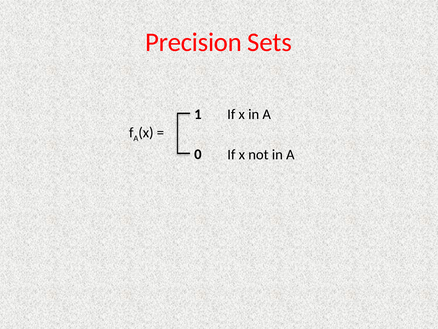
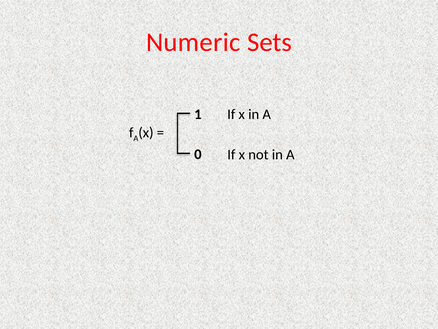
Precision: Precision -> Numeric (193, 42)
